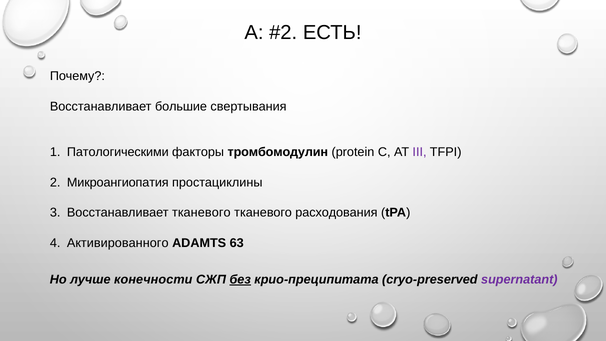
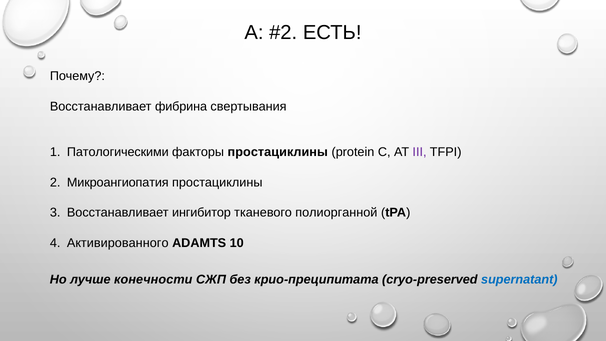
большие: большие -> фибрина (181, 107)
факторы тромбомодулин: тромбомодулин -> простациклины (278, 152)
Восстанавливает тканевого: тканевого -> ингибитор (201, 213)
расходования: расходования -> полиорганной (336, 213)
63: 63 -> 10 (237, 243)
без underline: present -> none (240, 279)
supernatant colour: purple -> blue (519, 279)
